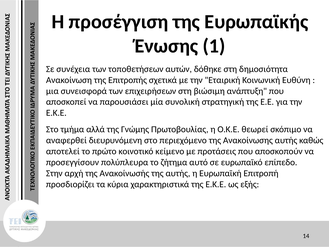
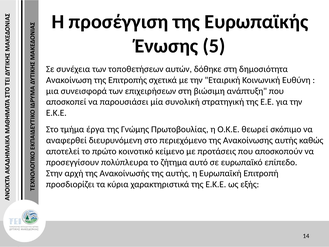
1: 1 -> 5 (214, 46)
αλλά: αλλά -> έργα (95, 129)
